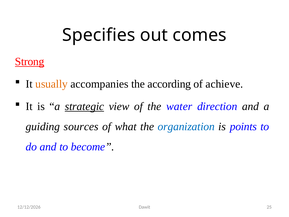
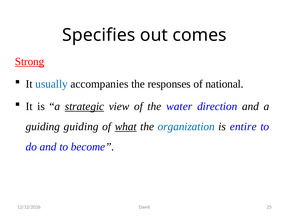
usually colour: orange -> blue (52, 84)
according: according -> responses (169, 84)
achieve: achieve -> national (224, 84)
guiding sources: sources -> guiding (81, 126)
what underline: none -> present (126, 126)
points: points -> entire (243, 126)
